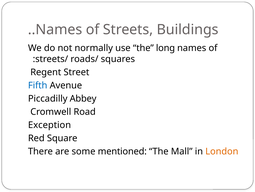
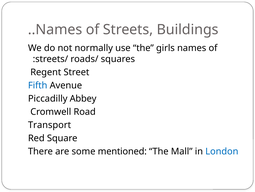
long: long -> girls (165, 48)
Exception: Exception -> Transport (50, 125)
London colour: orange -> blue (222, 151)
